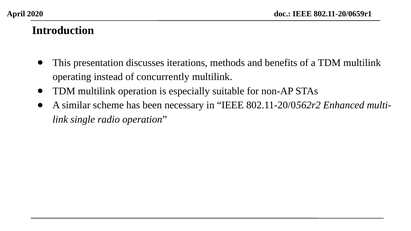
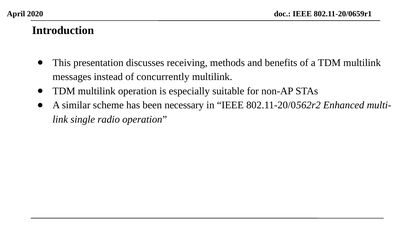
iterations: iterations -> receiving (187, 63)
operating: operating -> messages (72, 77)
